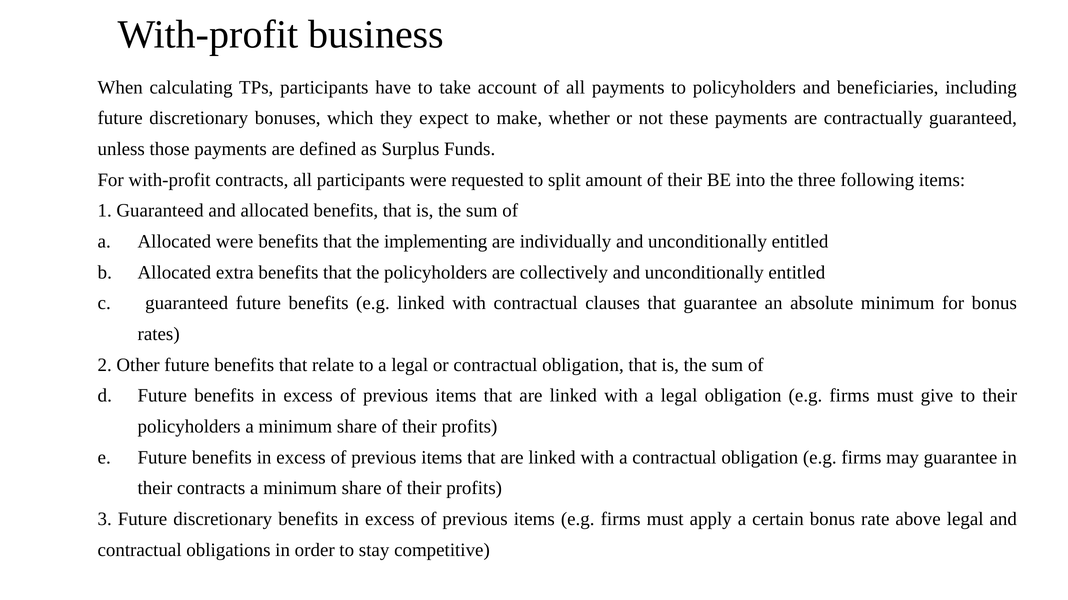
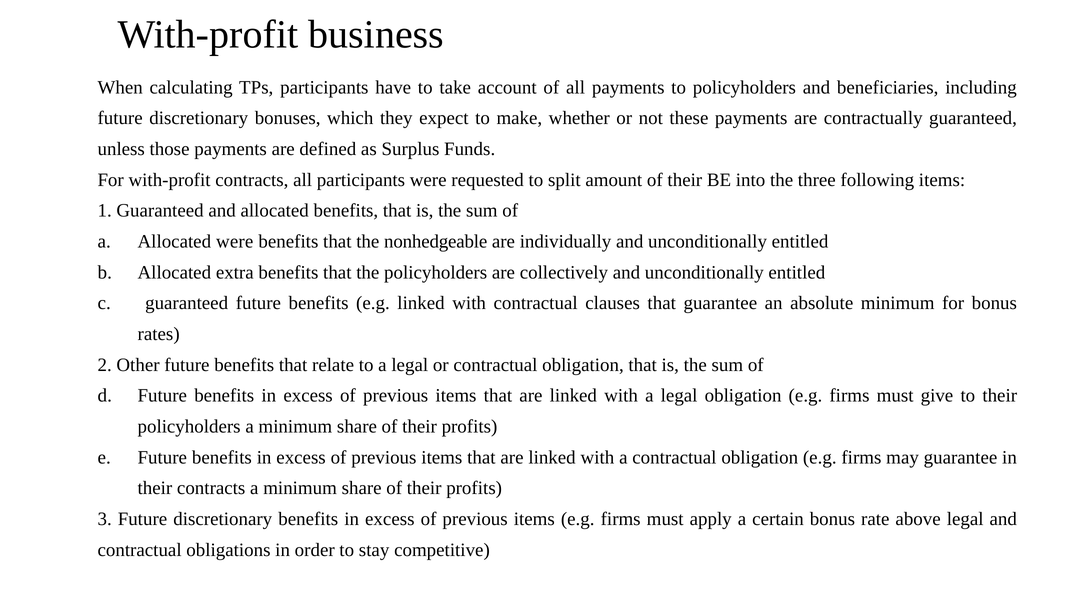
implementing: implementing -> nonhedgeable (436, 242)
